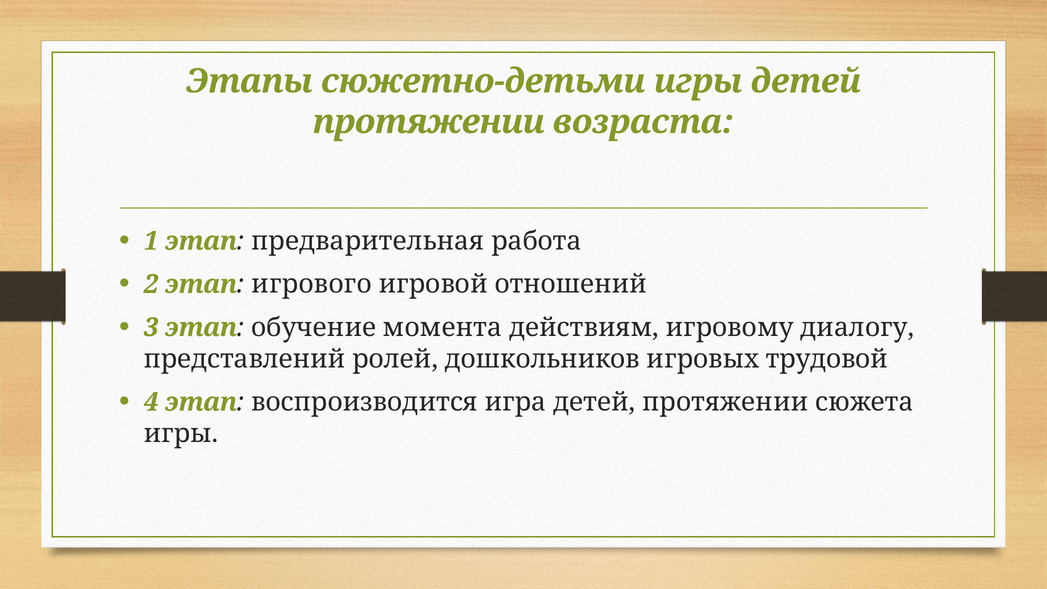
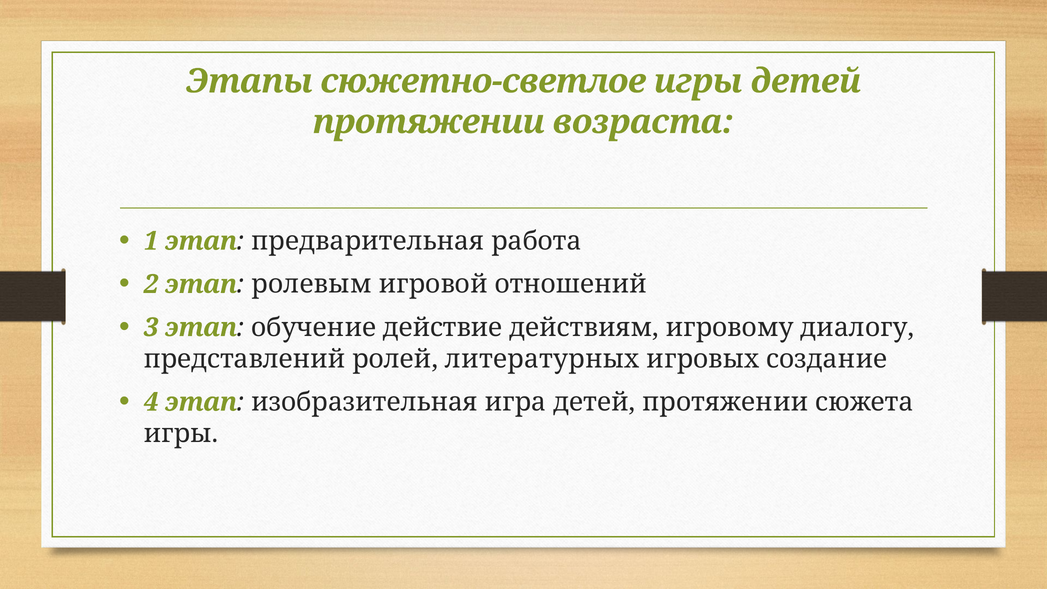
сюжетно-детьми: сюжетно-детьми -> сюжетно-светлое (483, 81)
игрового: игрового -> ролевым (311, 284)
момента: момента -> действие (443, 327)
дошкольников: дошкольников -> литературных (542, 359)
трудовой: трудовой -> создание (827, 359)
воспроизводится: воспроизводится -> изобразительная (365, 402)
